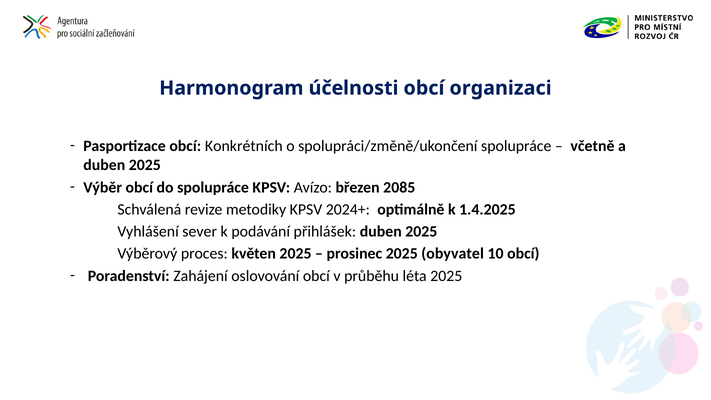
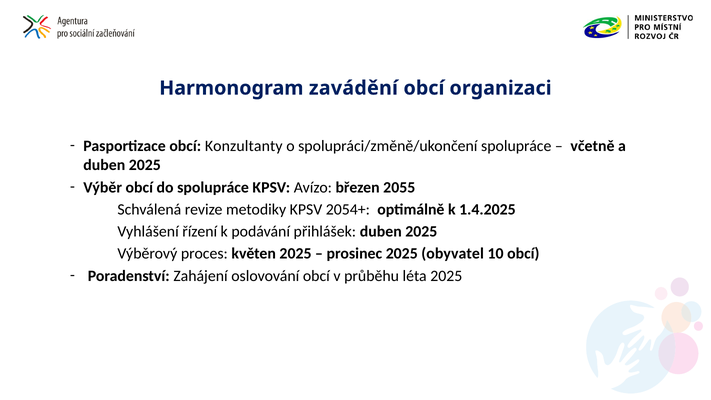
účelnosti: účelnosti -> zavádění (353, 88)
Konkrétních: Konkrétních -> Konzultanty (244, 146)
2085: 2085 -> 2055 (399, 187)
2024+: 2024+ -> 2054+ (348, 209)
sever: sever -> řízení (200, 232)
